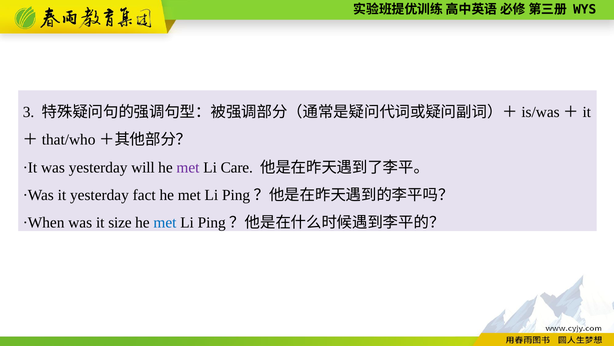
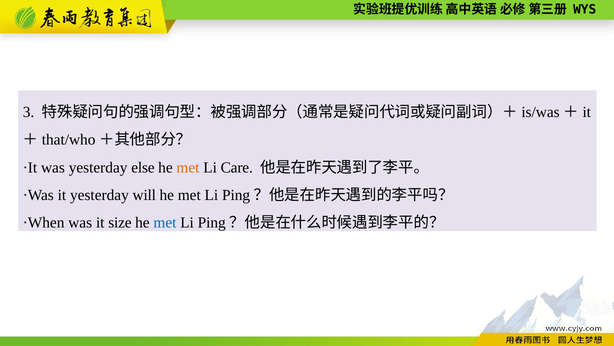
will: will -> else (143, 167)
met colour: purple -> orange (188, 167)
fact: fact -> will (144, 195)
